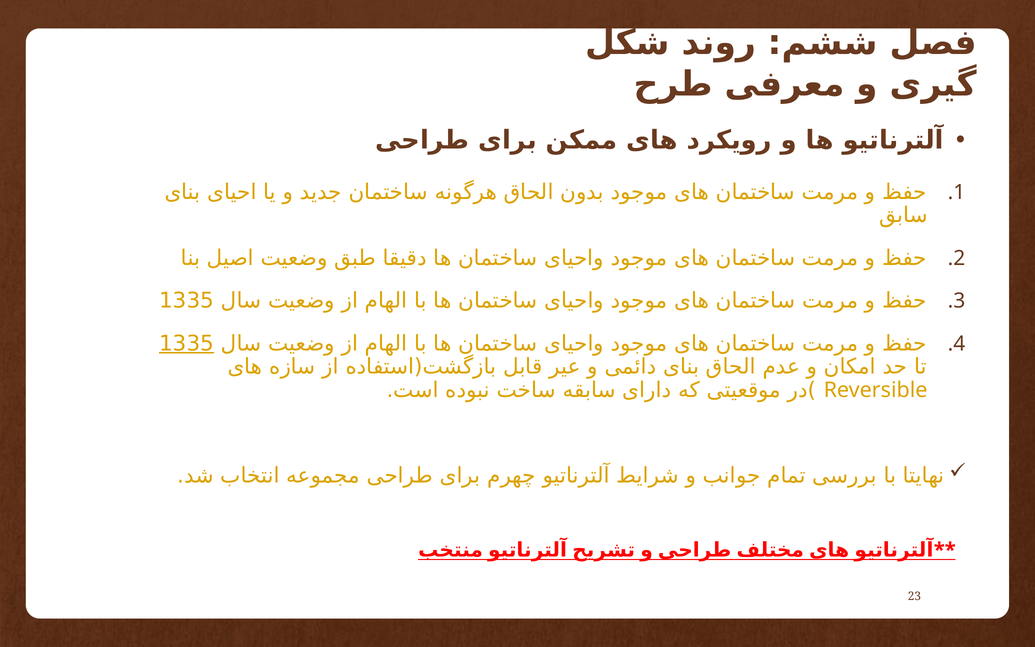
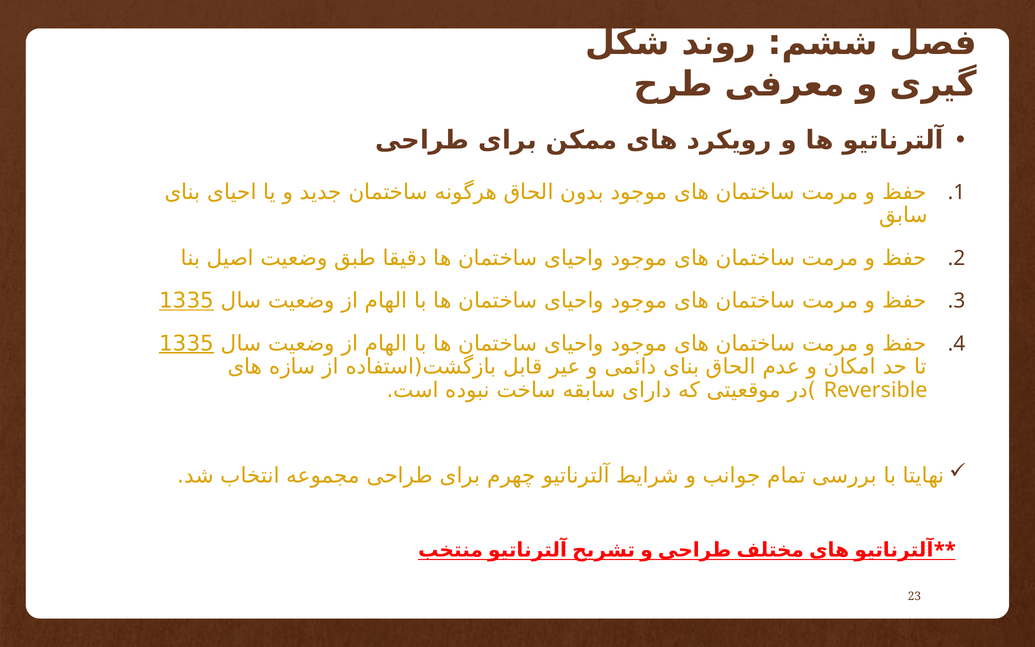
1335 underline: none -> present (187, 301)
